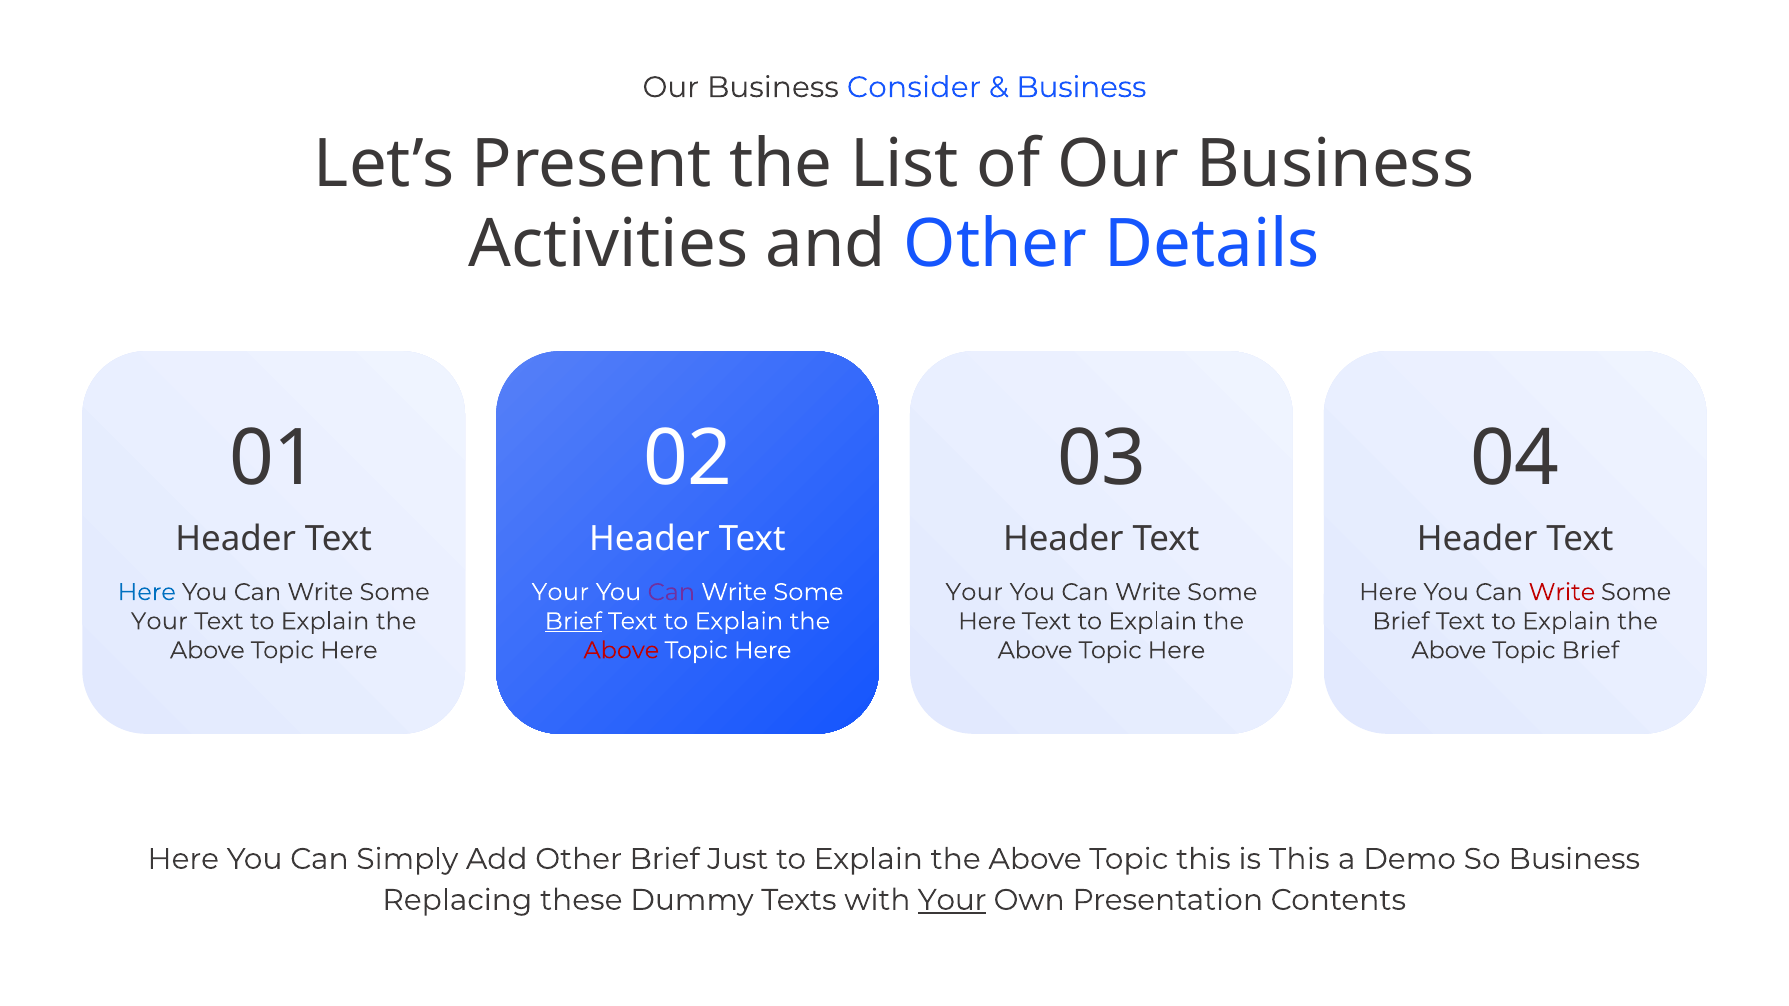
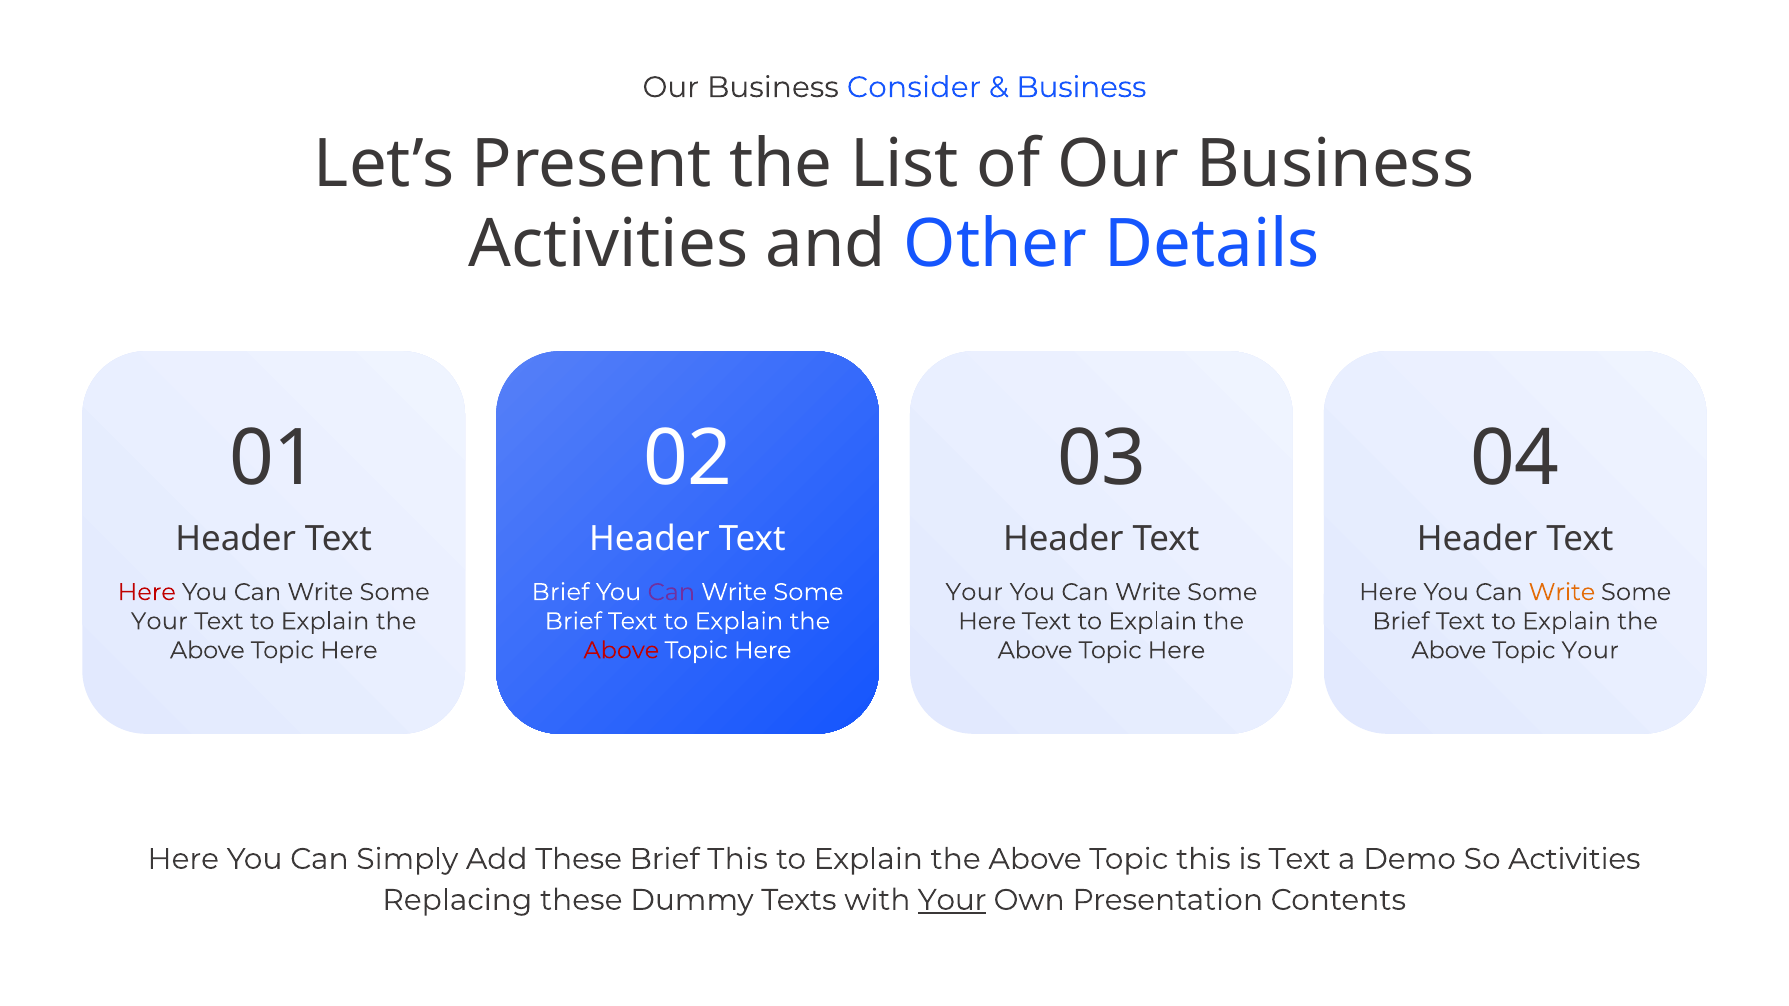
Here colour: blue -> red (147, 592)
Your: Your -> Brief (560, 592)
Write colour: red -> orange (1562, 592)
Brief underline: present -> none (573, 621)
Topic Brief: Brief -> Your (1590, 651)
Add Other: Other -> These (579, 859)
Brief Just: Just -> This (738, 859)
is This: This -> Text (1300, 859)
So Business: Business -> Activities (1574, 859)
